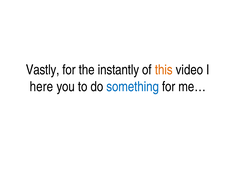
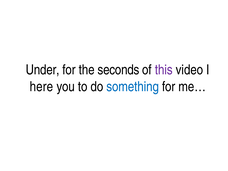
Vastly: Vastly -> Under (43, 70)
instantly: instantly -> seconds (118, 70)
this colour: orange -> purple (164, 70)
